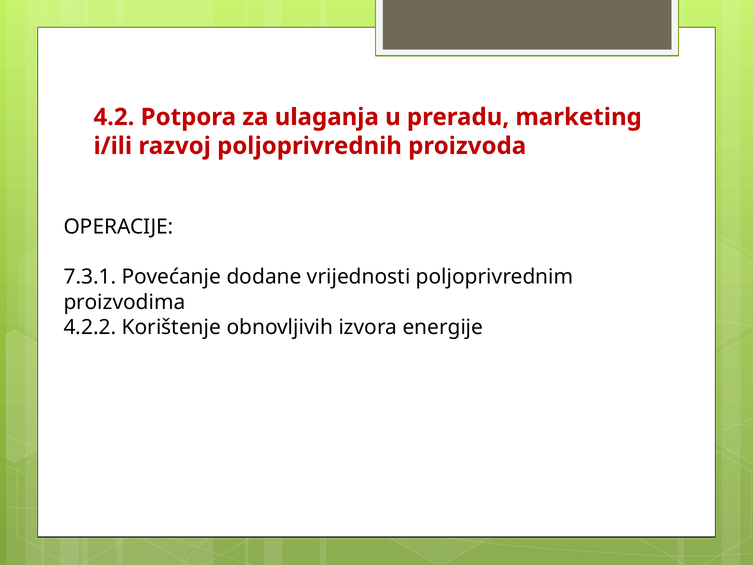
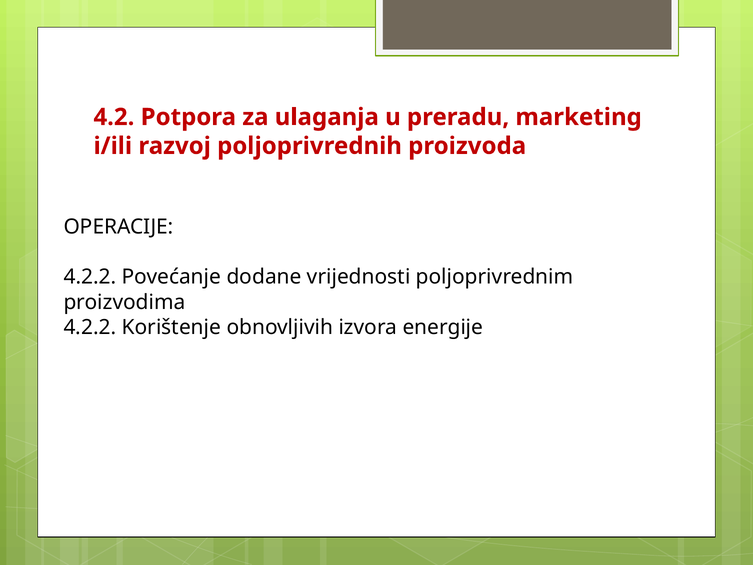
7.3.1: 7.3.1 -> 4.2.2 (90, 277)
